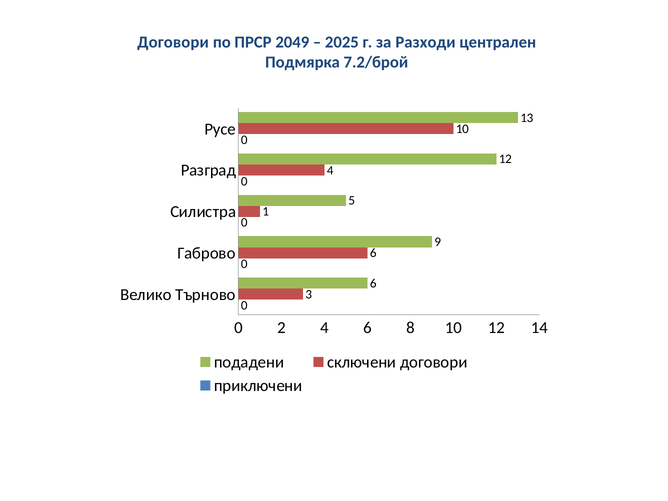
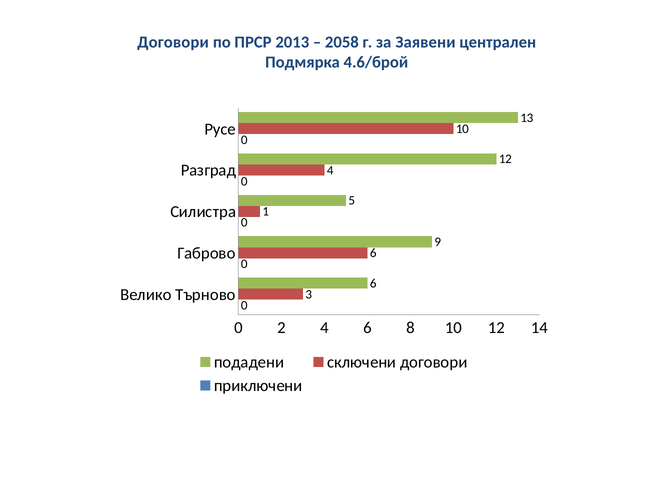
2049: 2049 -> 2013 (292, 42)
2025: 2025 -> 2058 (342, 42)
Разходи: Разходи -> Заявени (425, 42)
7.2/брой: 7.2/брой -> 4.6/брой (376, 62)
